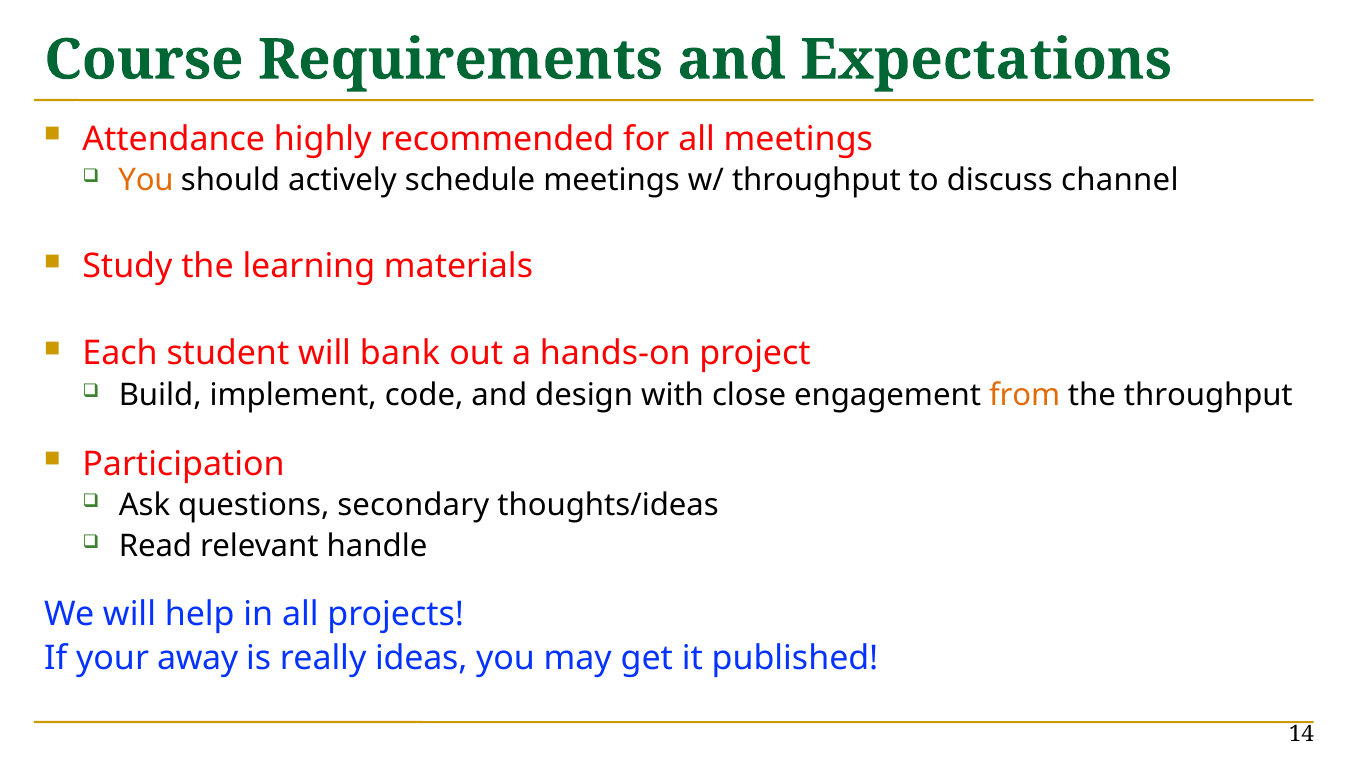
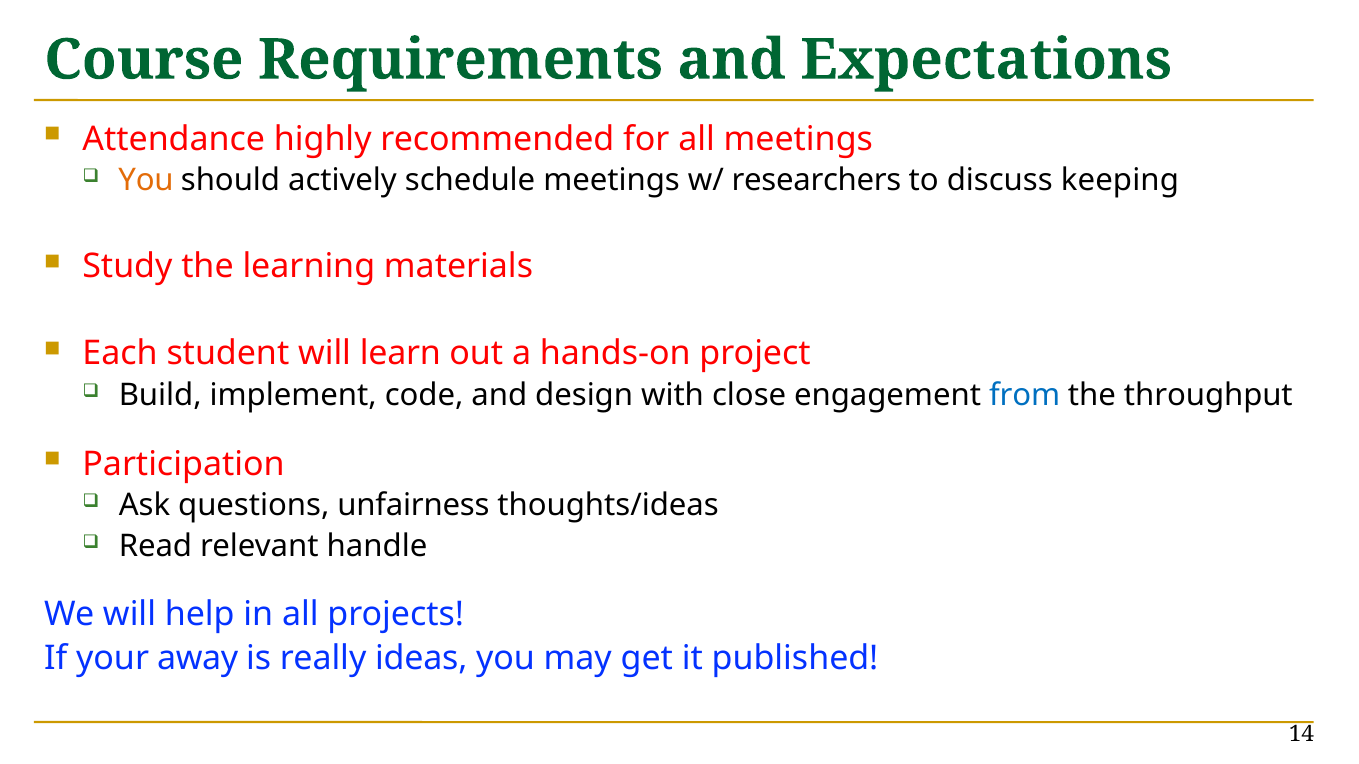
w/ throughput: throughput -> researchers (817, 181)
channel: channel -> keeping (1120, 181)
bank: bank -> learn (400, 354)
from colour: orange -> blue (1025, 395)
secondary: secondary -> unfairness (413, 506)
